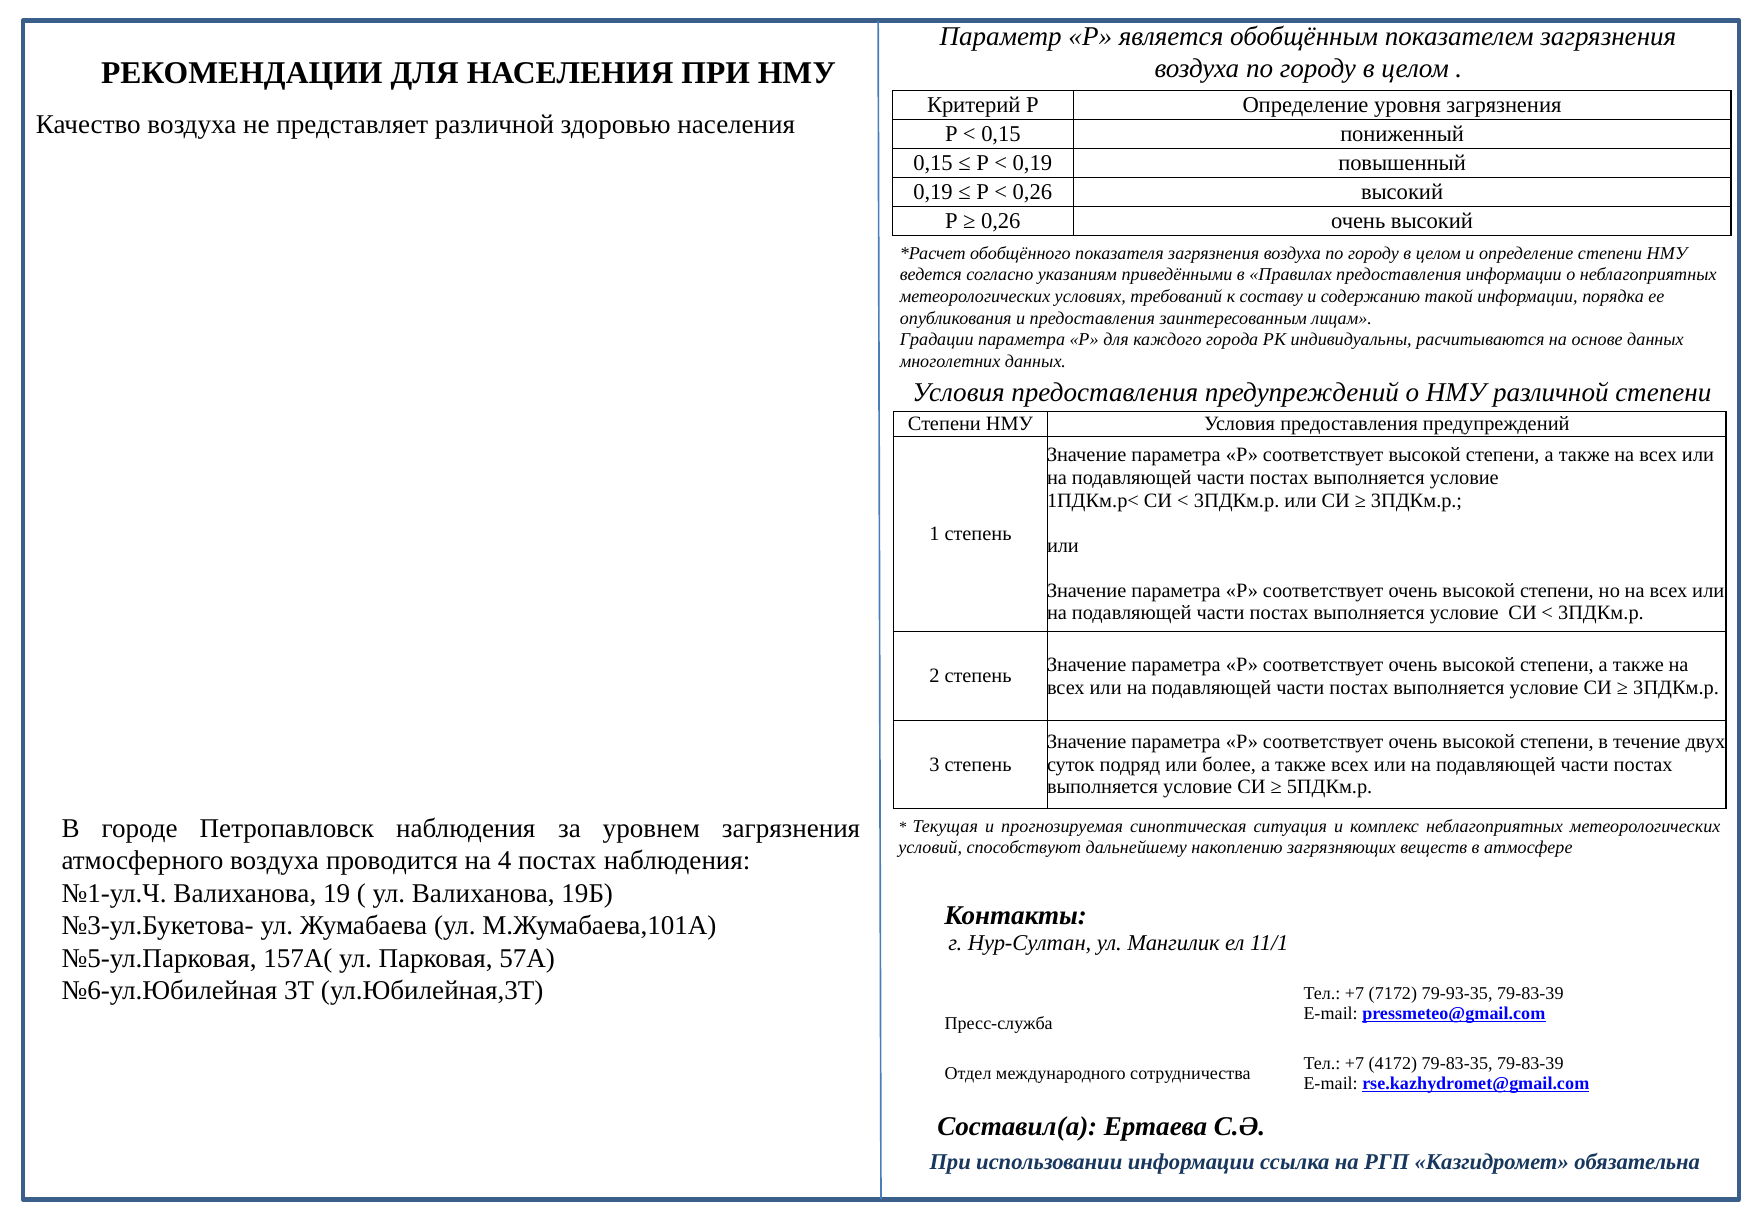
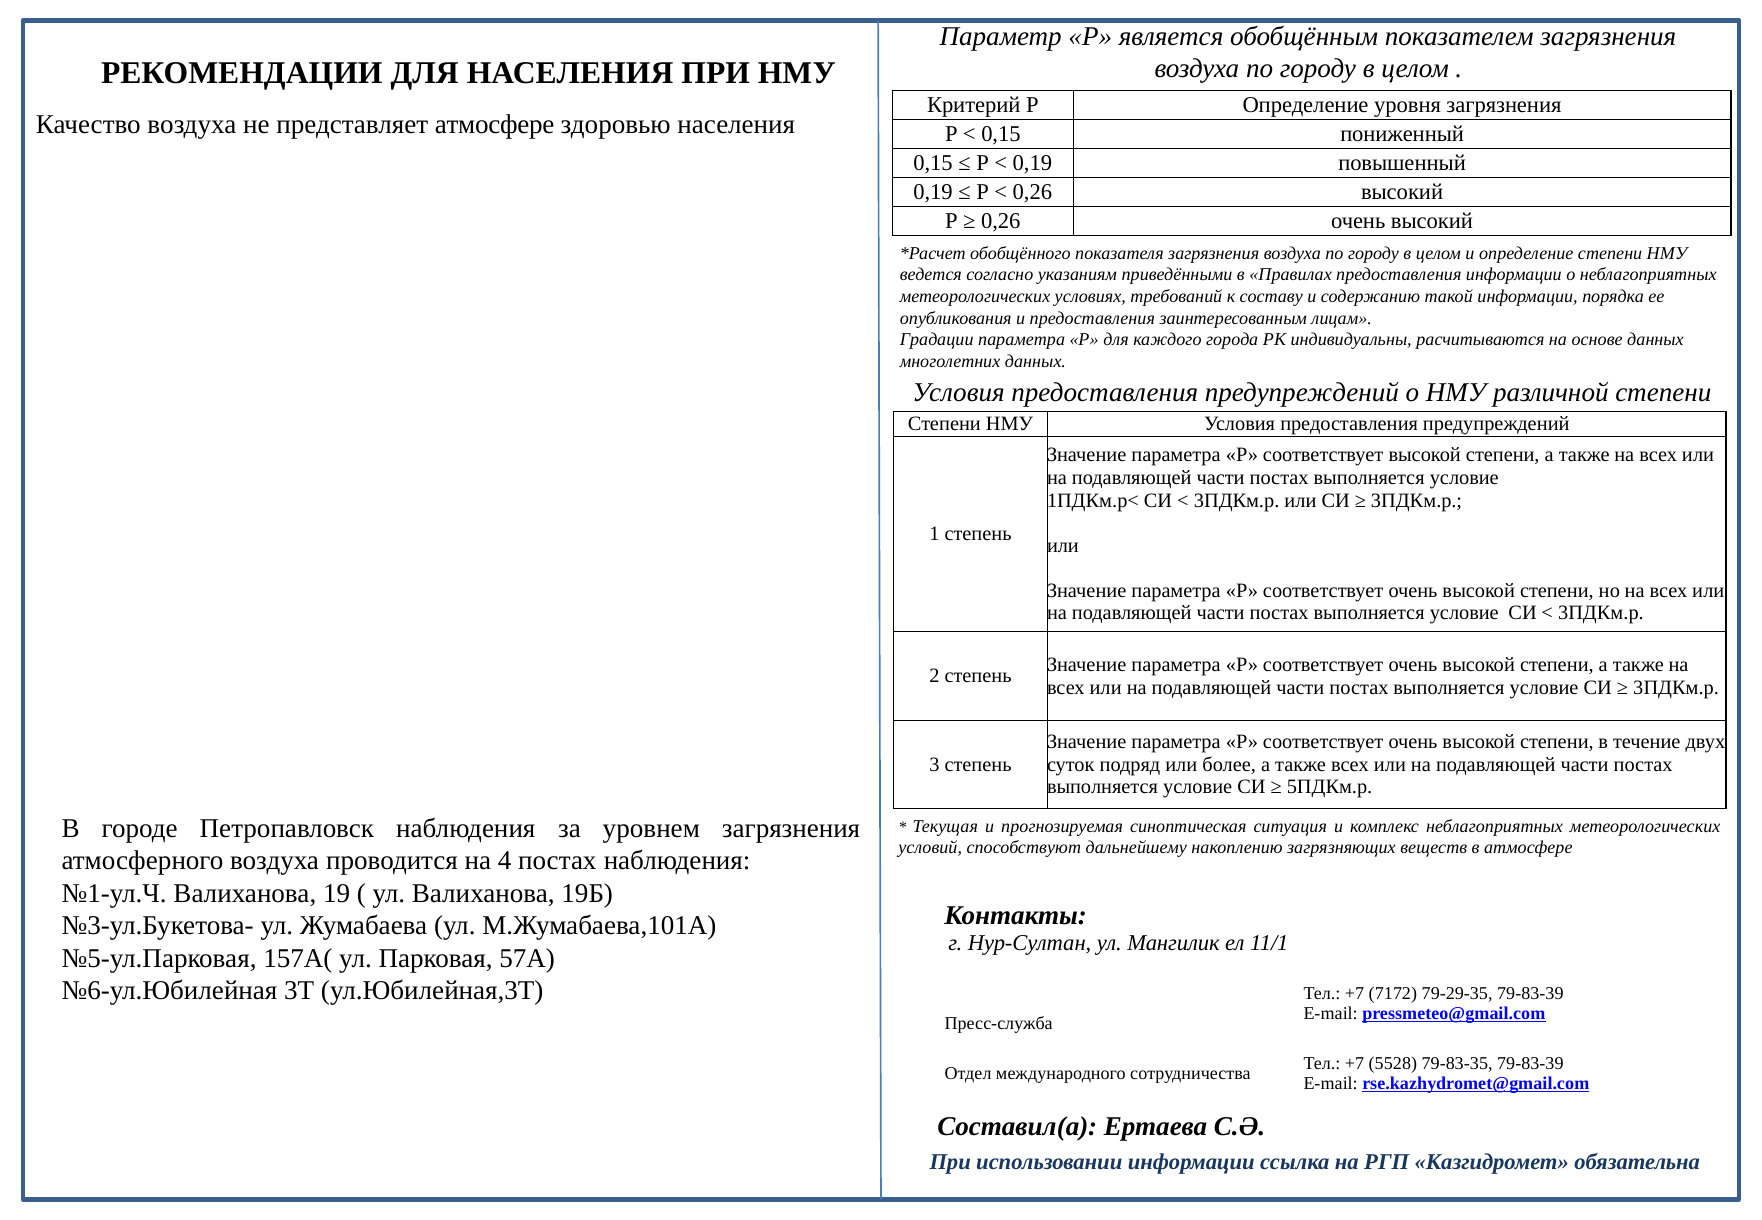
представляет различной: различной -> атмосфере (495, 125)
79-93-35: 79-93-35 -> 79-29-35 (1457, 993)
4172: 4172 -> 5528 (1393, 1064)
